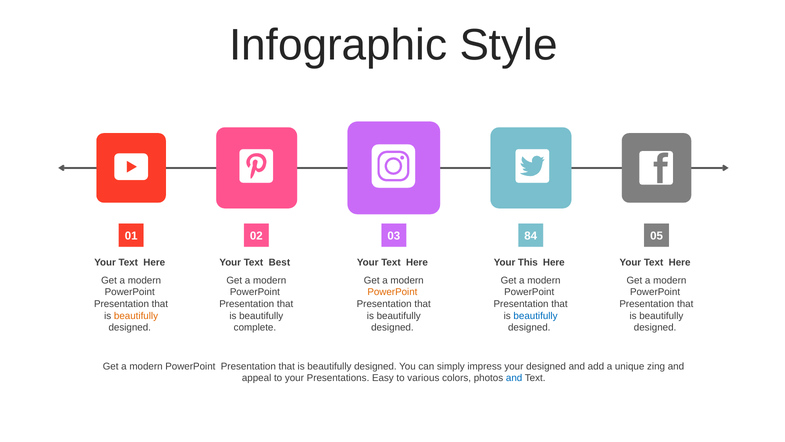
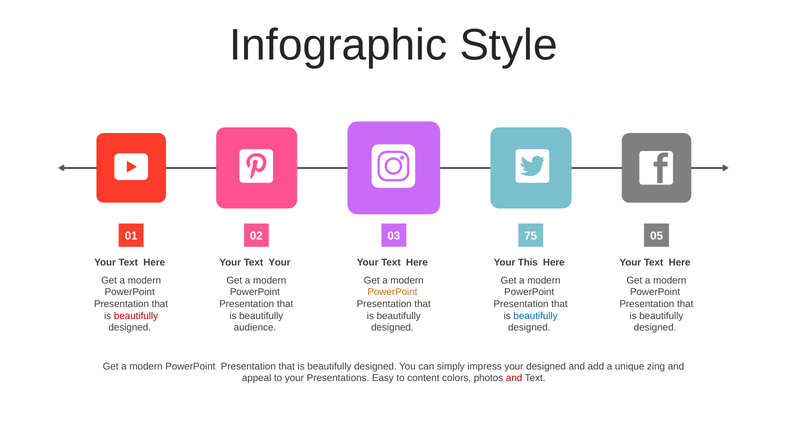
84: 84 -> 75 (531, 236)
Text Best: Best -> Your (280, 262)
beautifully colour: orange -> red (136, 315)
complete: complete -> audience (255, 327)
various: various -> content (423, 378)
and colour: blue -> red (514, 378)
